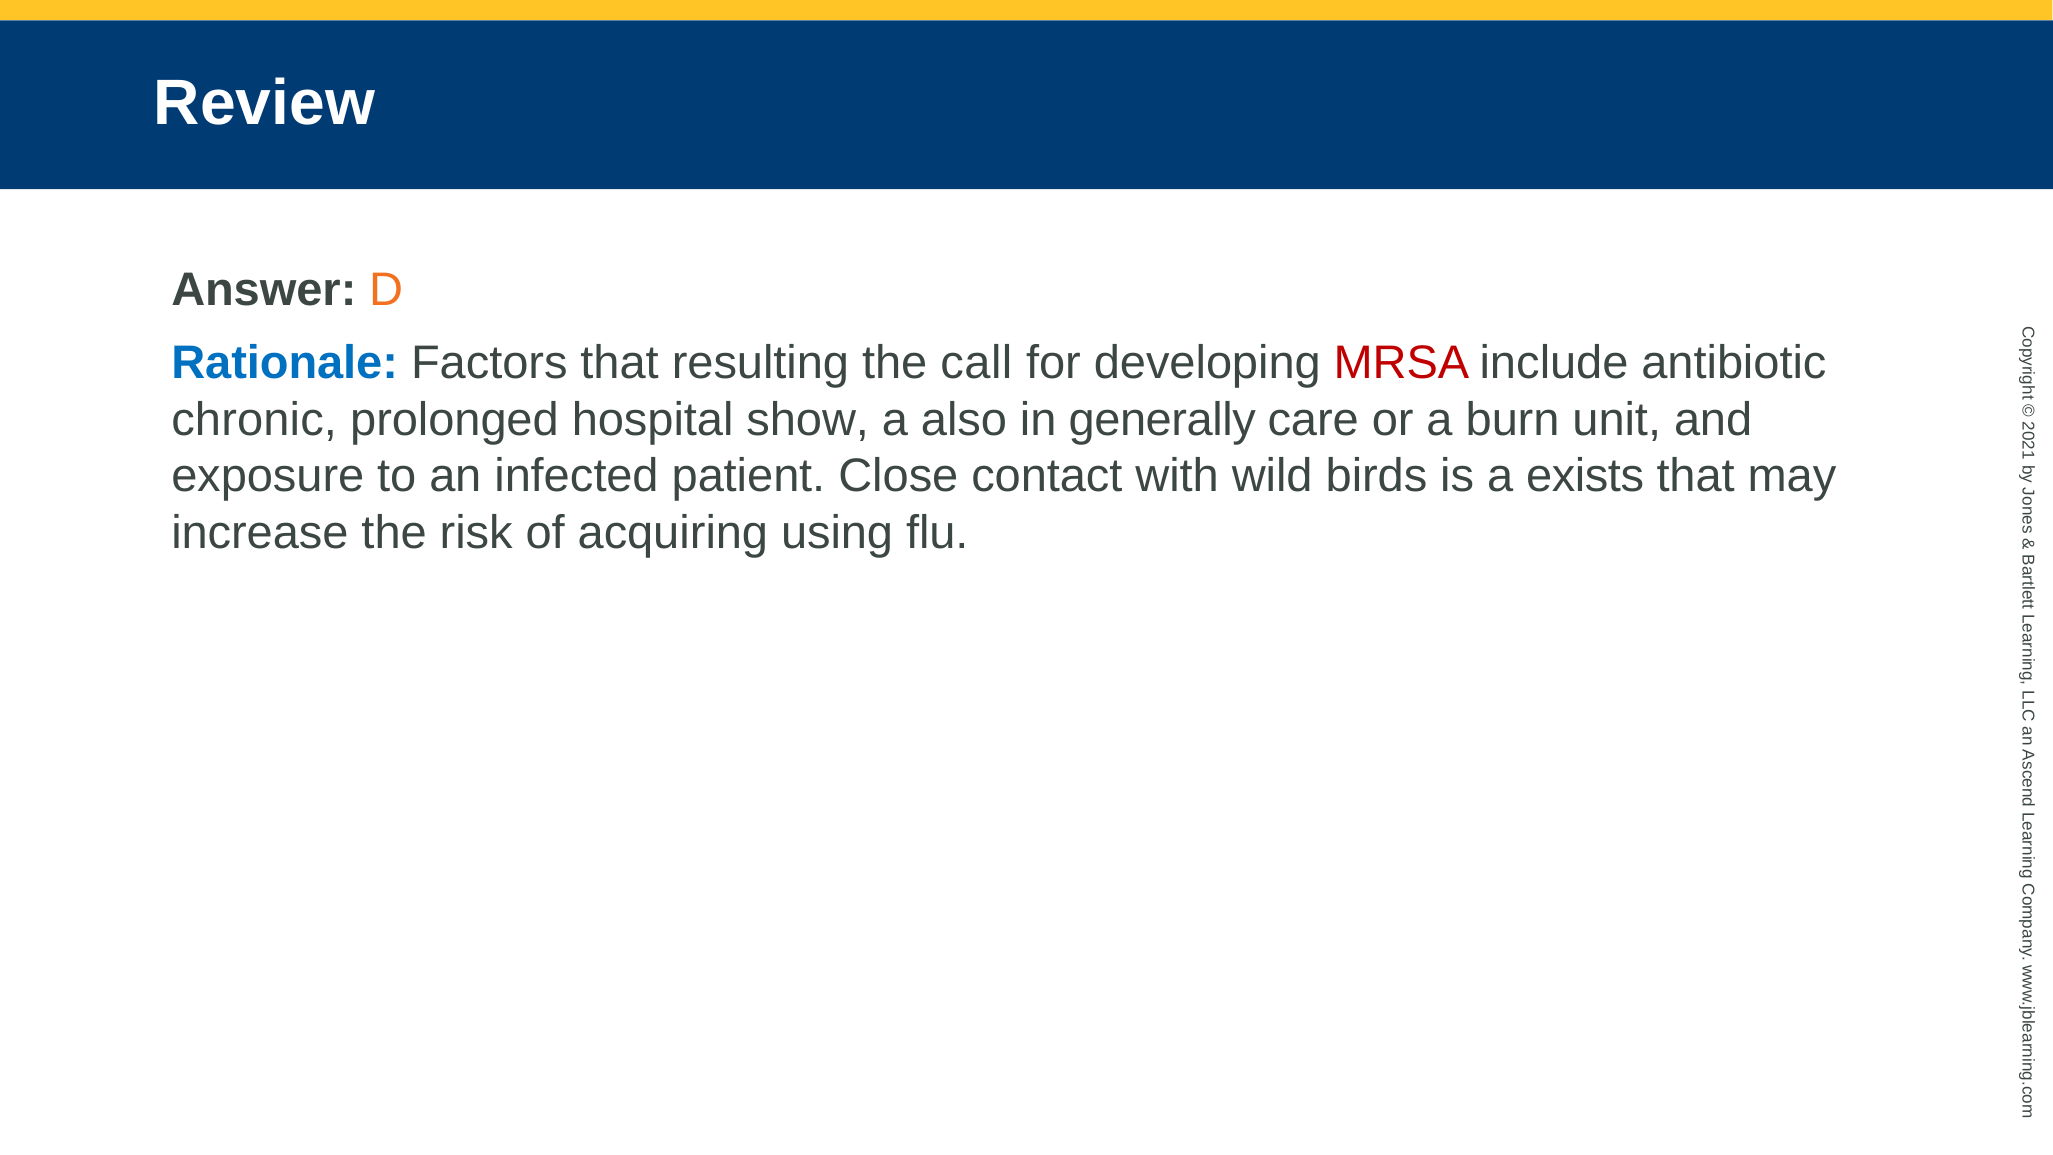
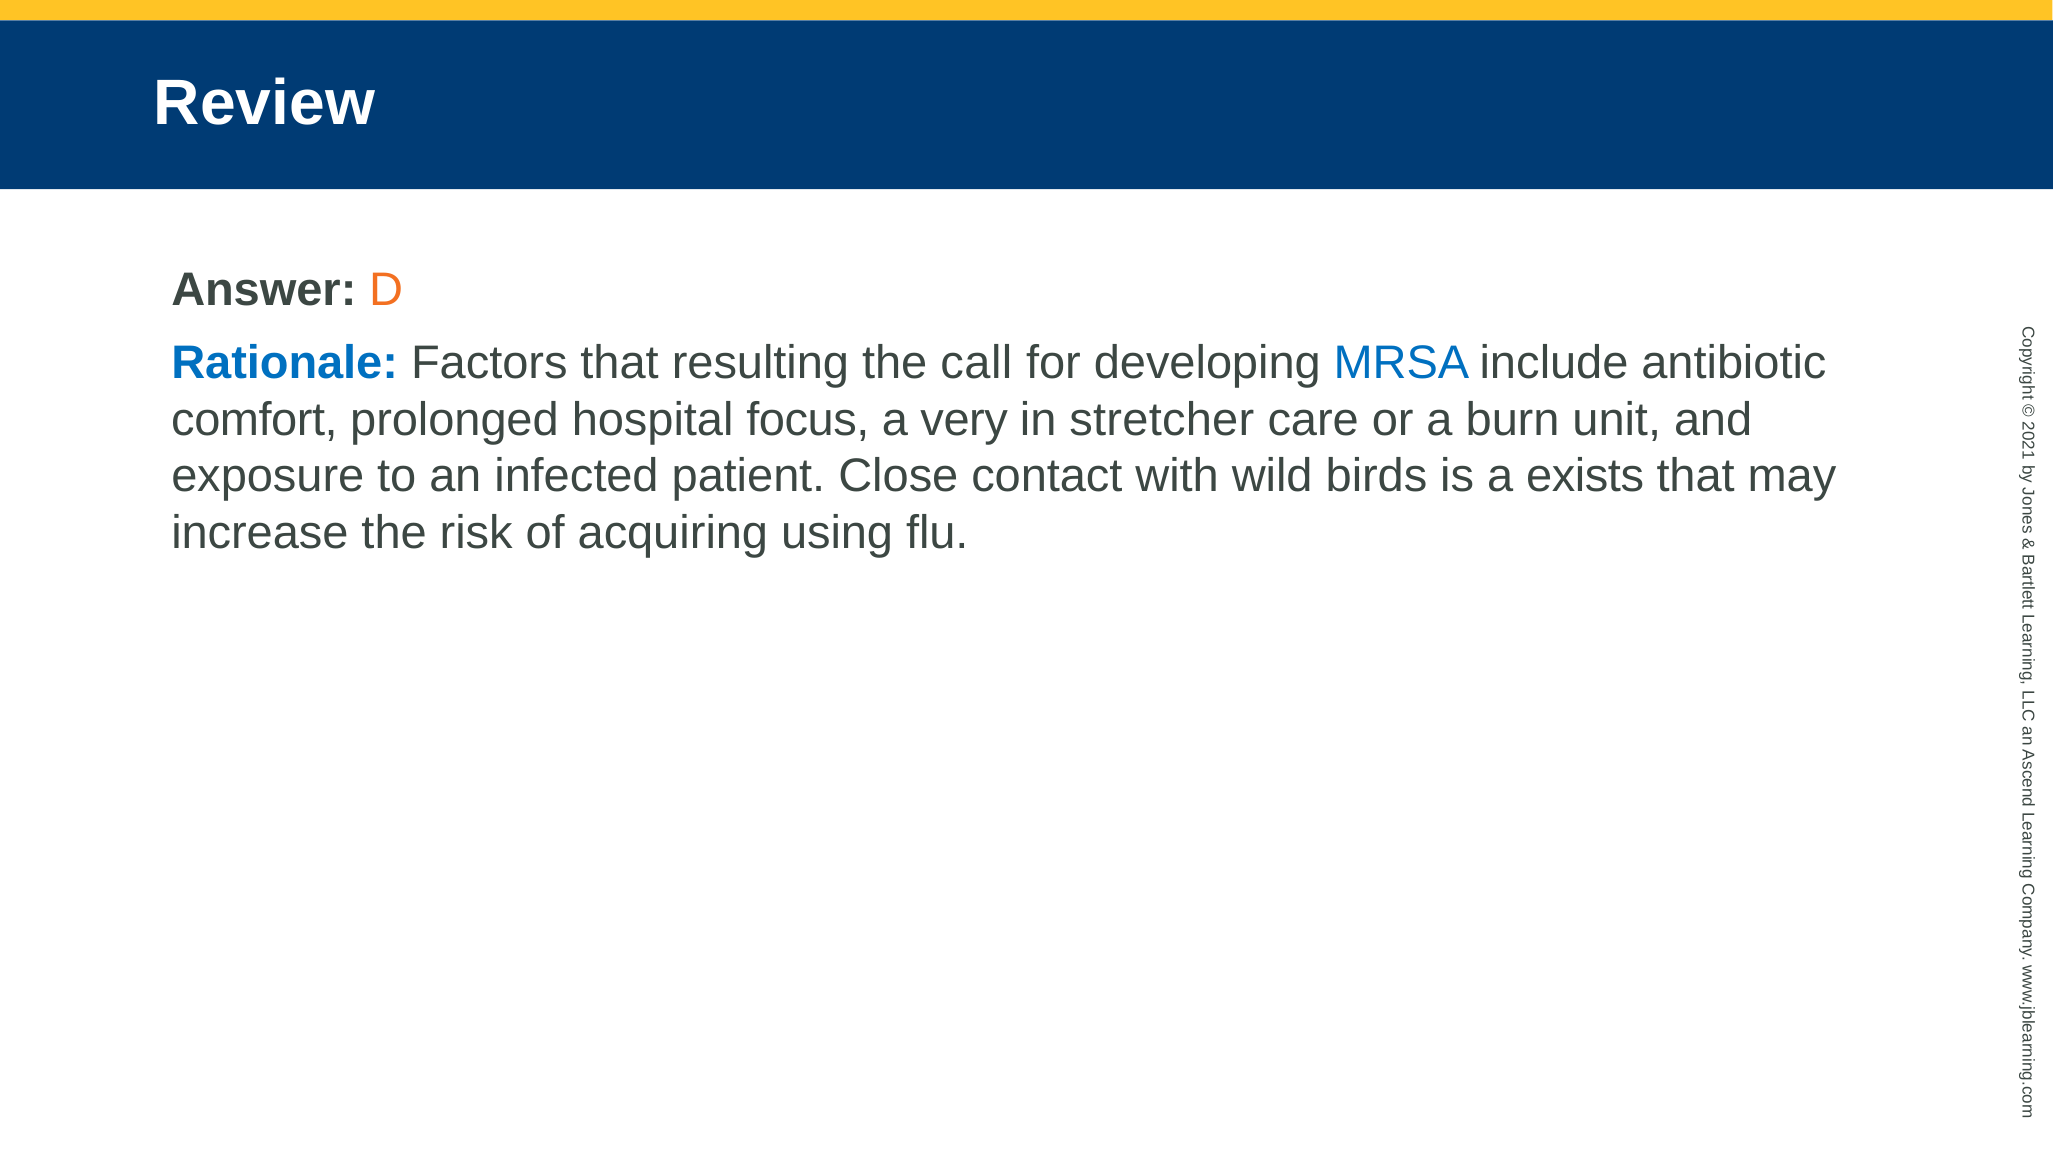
MRSA colour: red -> blue (1401, 363)
chronic: chronic -> comfort (254, 420)
show: show -> focus (808, 420)
also: also -> very (964, 420)
generally: generally -> stretcher (1162, 420)
